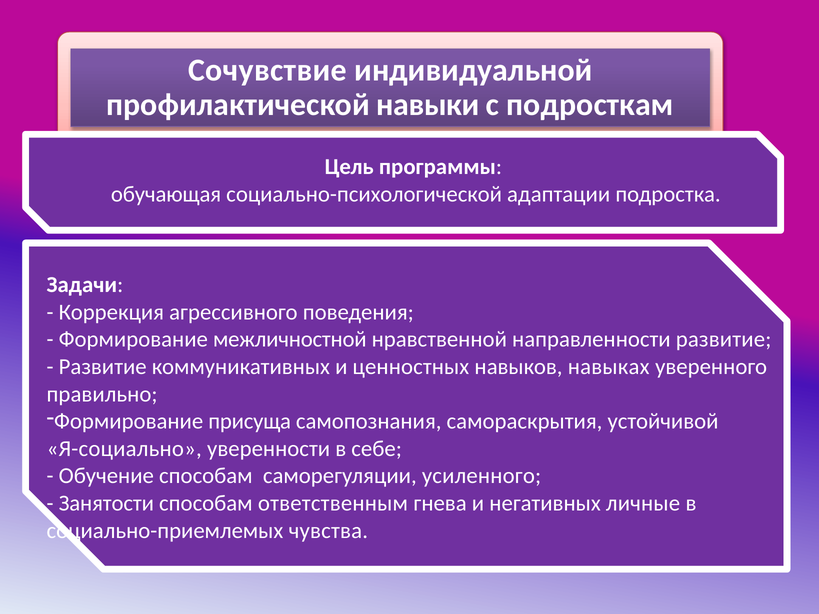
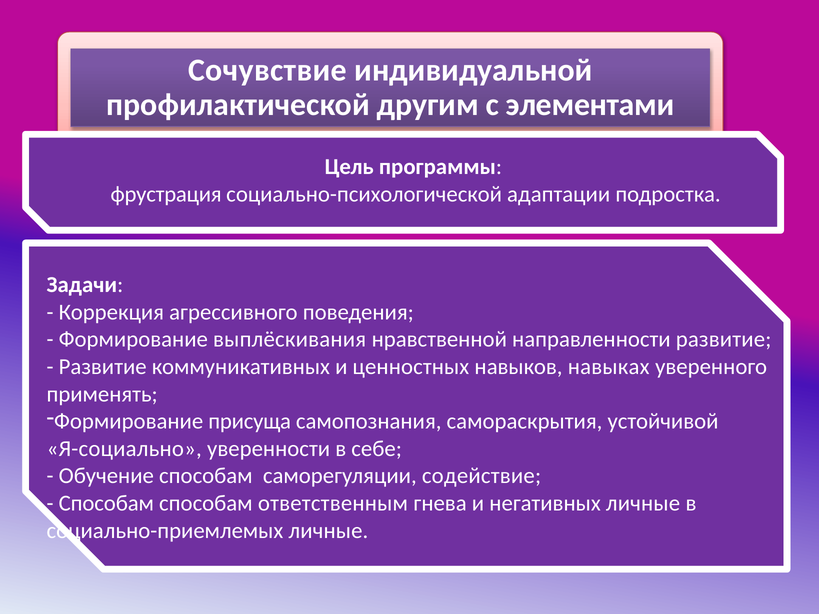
навыки: навыки -> другим (428, 105)
подросткам: подросткам -> элементами (590, 105)
обучающая: обучающая -> фрустрация (166, 194)
межличностной: межличностной -> выплёскивания (290, 340)
правильно: правильно -> применять (102, 394)
усиленного: усиленного -> содействие (482, 476)
Занятости: Занятости -> Способам (106, 503)
социально-приемлемых чувства: чувства -> личные (328, 531)
